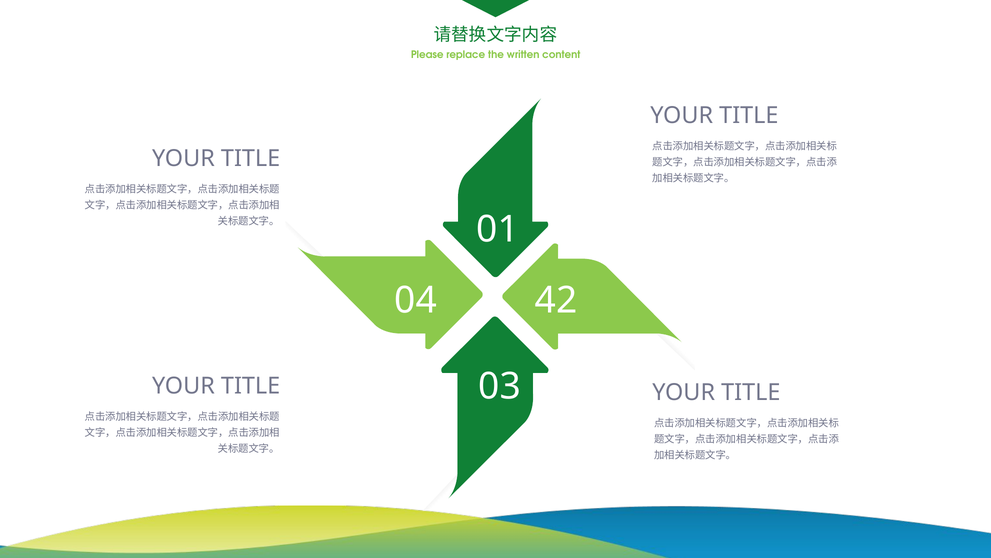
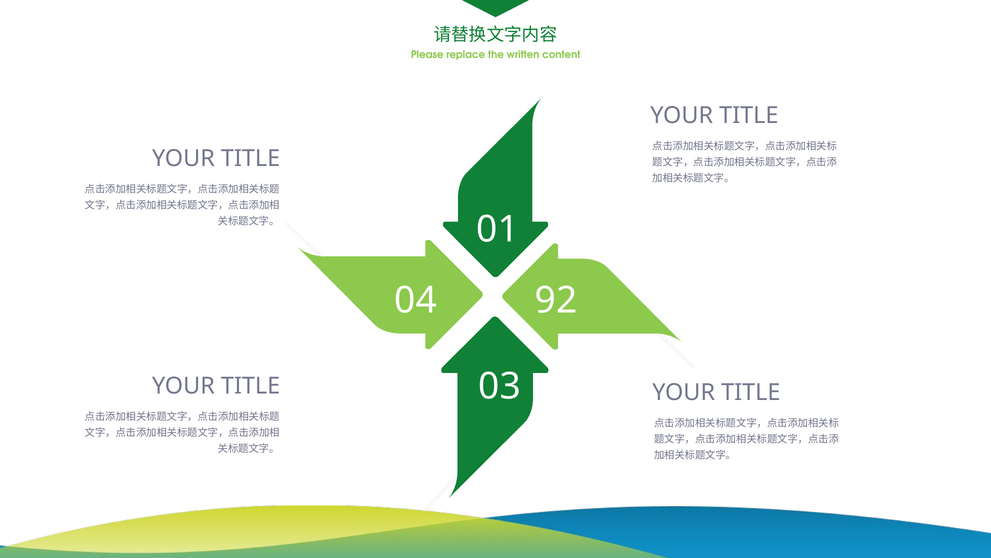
42: 42 -> 92 (556, 300)
